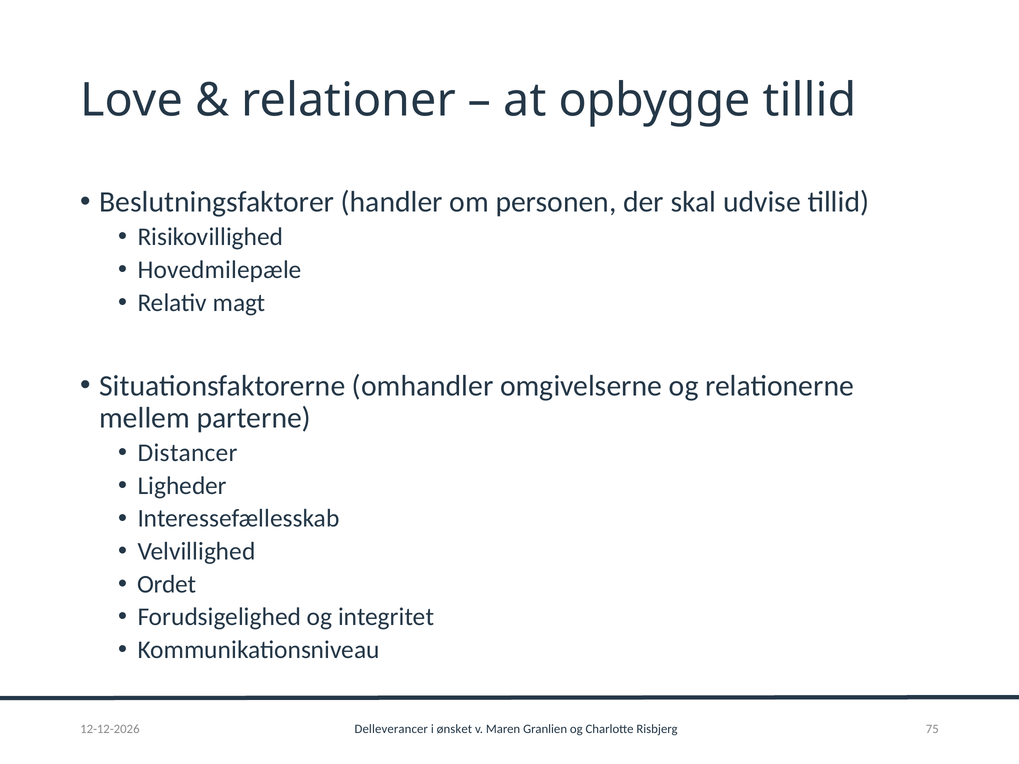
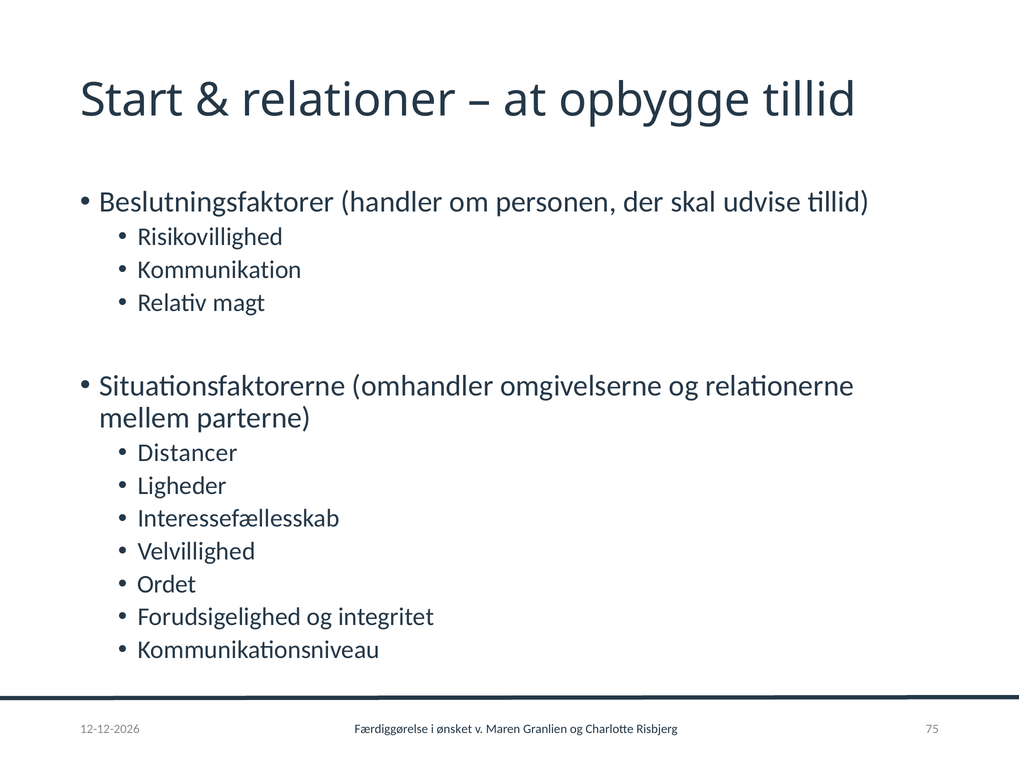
Love: Love -> Start (132, 100)
Hovedmilepæle: Hovedmilepæle -> Kommunikation (220, 270)
Delleverancer: Delleverancer -> Færdiggørelse (391, 730)
